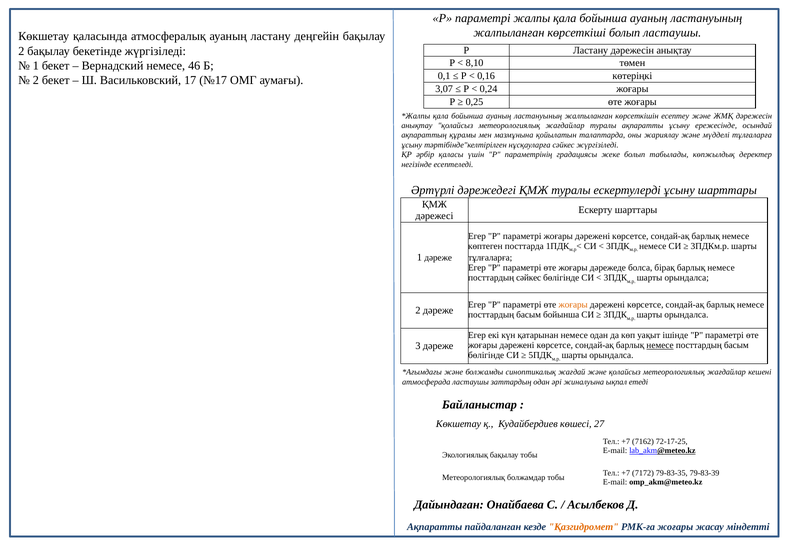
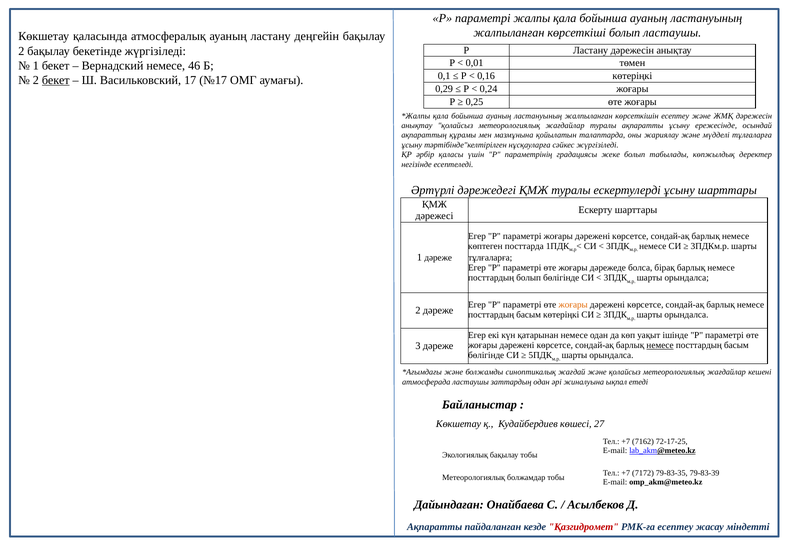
8,10: 8,10 -> 0,01 (475, 63)
бекет underline: none -> present (56, 80)
3,07: 3,07 -> 0,29 (444, 89)
посттардың сәйкес: сәйкес -> болып (529, 278)
басым бойынша: бойынша -> көтеріңкі (561, 315)
Қазгидромет colour: orange -> red (584, 527)
РМК-ға жоғары: жоғары -> есептеу (675, 527)
